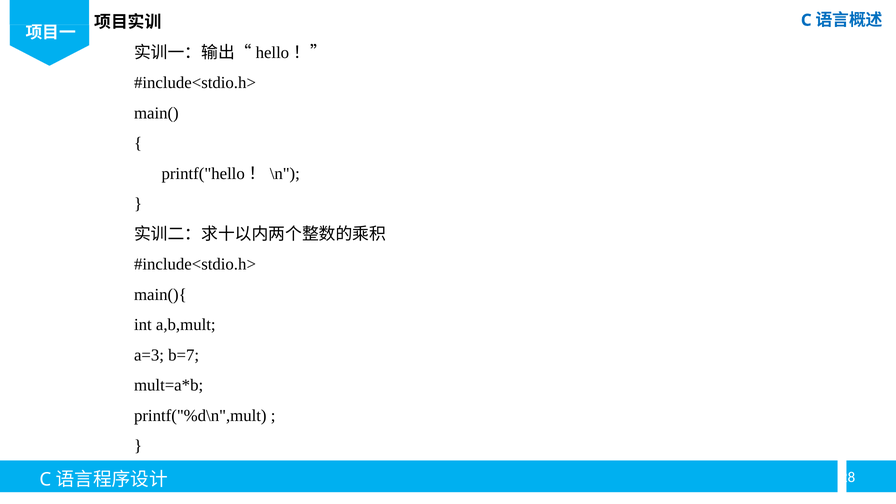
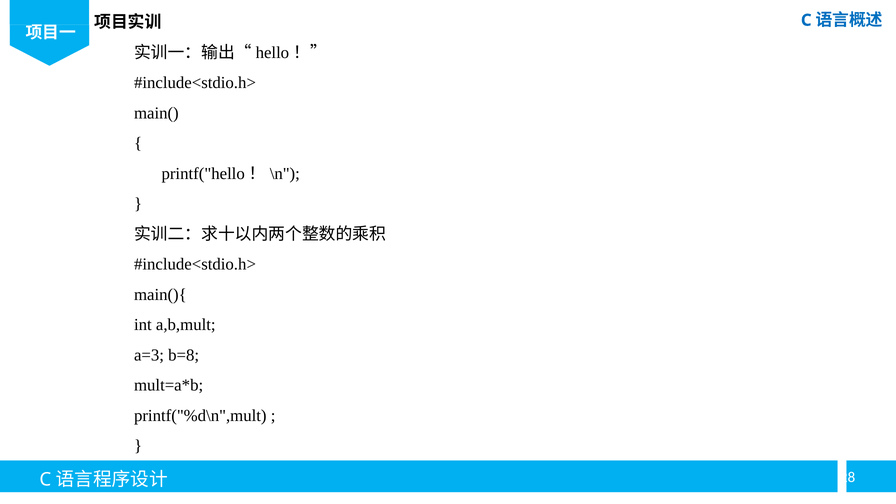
b=7: b=7 -> b=8 (184, 355)
